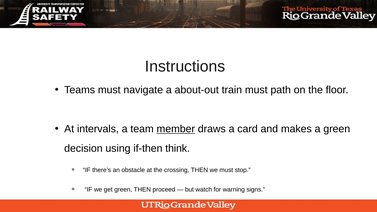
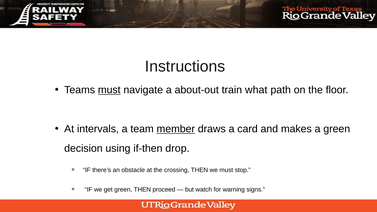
must underline: none -> present (109, 90)
train must: must -> what (256, 90)
think: think -> drop (177, 148)
